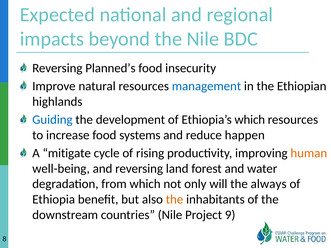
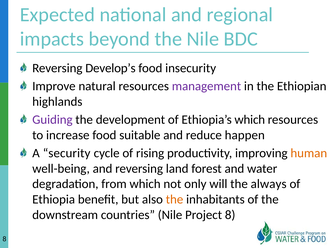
Planned’s: Planned’s -> Develop’s (110, 68)
management colour: blue -> purple (206, 86)
Guiding colour: blue -> purple (52, 120)
systems: systems -> suitable (140, 135)
mitigate: mitigate -> security (67, 153)
Project 9: 9 -> 8 (230, 215)
